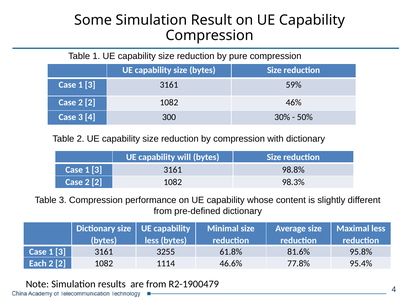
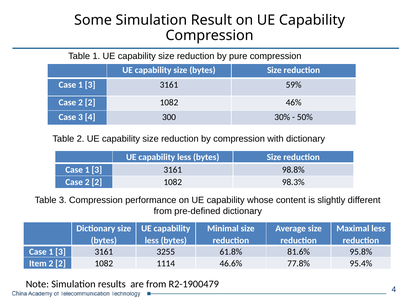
will: will -> less (184, 157)
Each: Each -> Item (38, 264)
